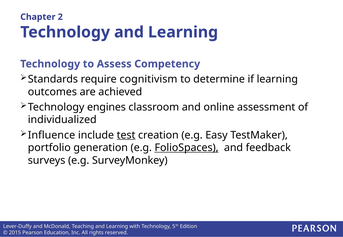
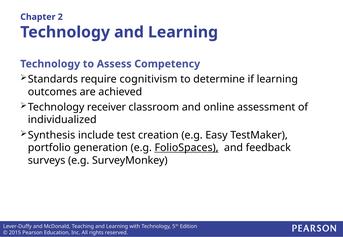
engines: engines -> receiver (106, 107)
Influence: Influence -> Synthesis (52, 135)
test underline: present -> none (126, 135)
